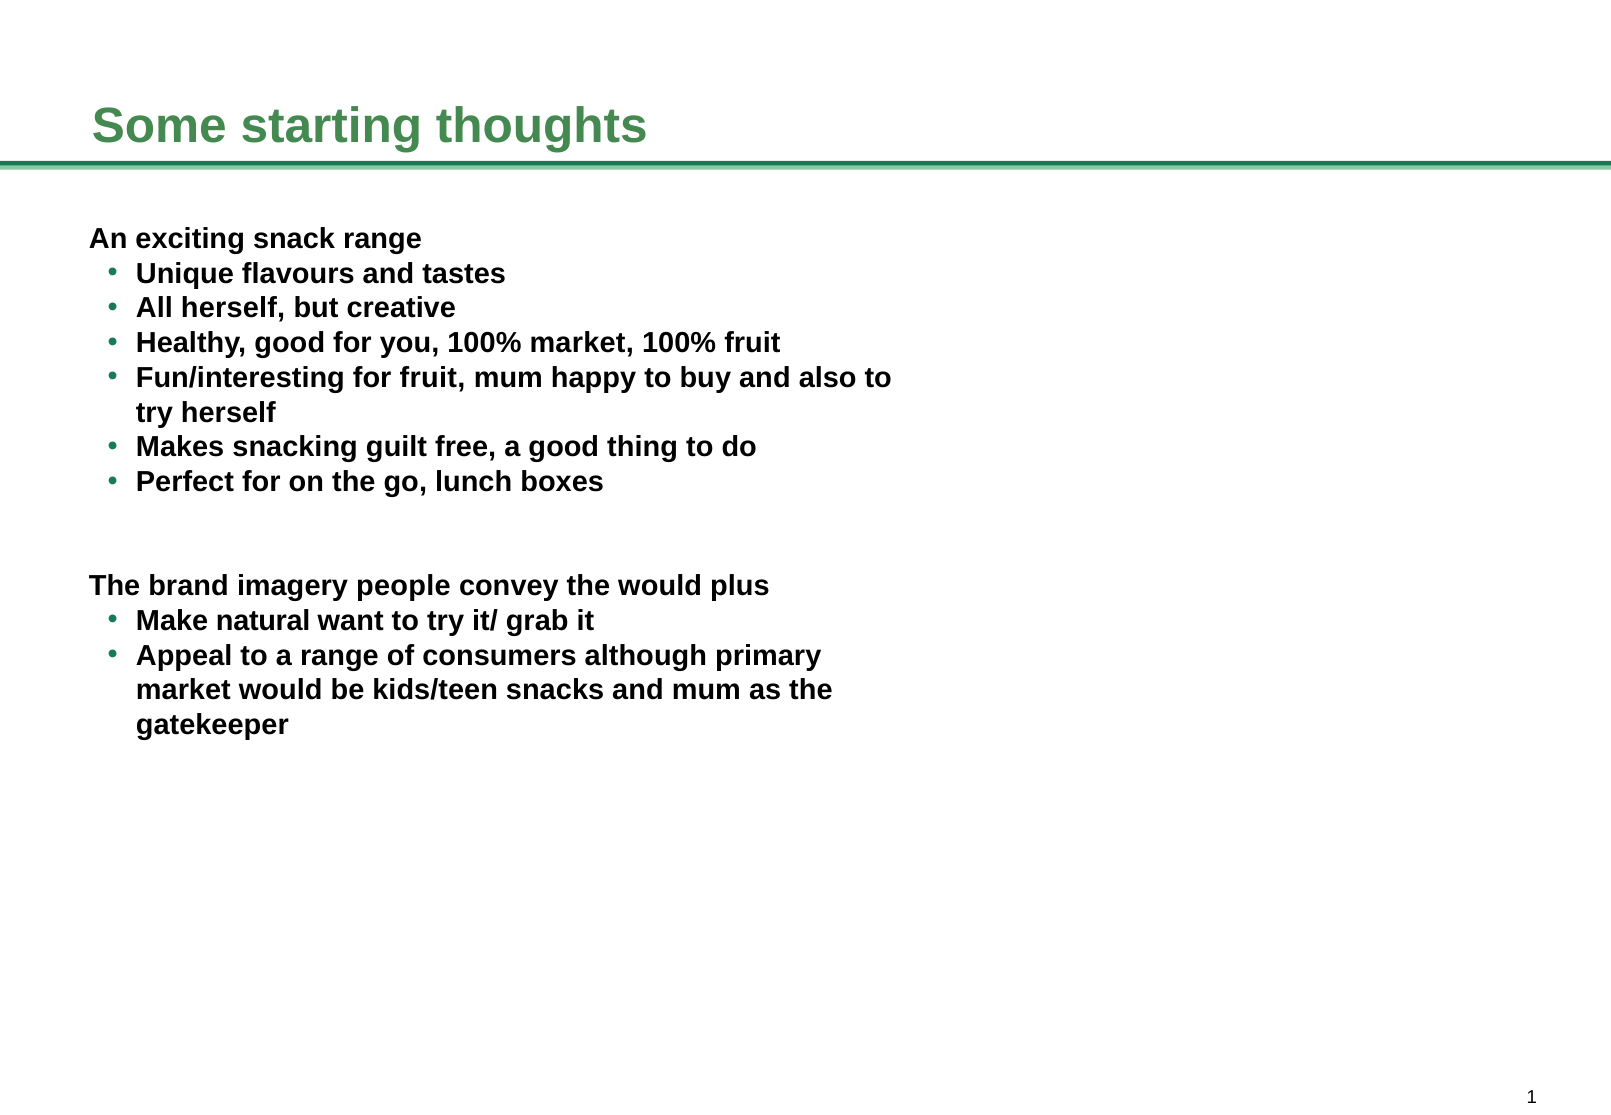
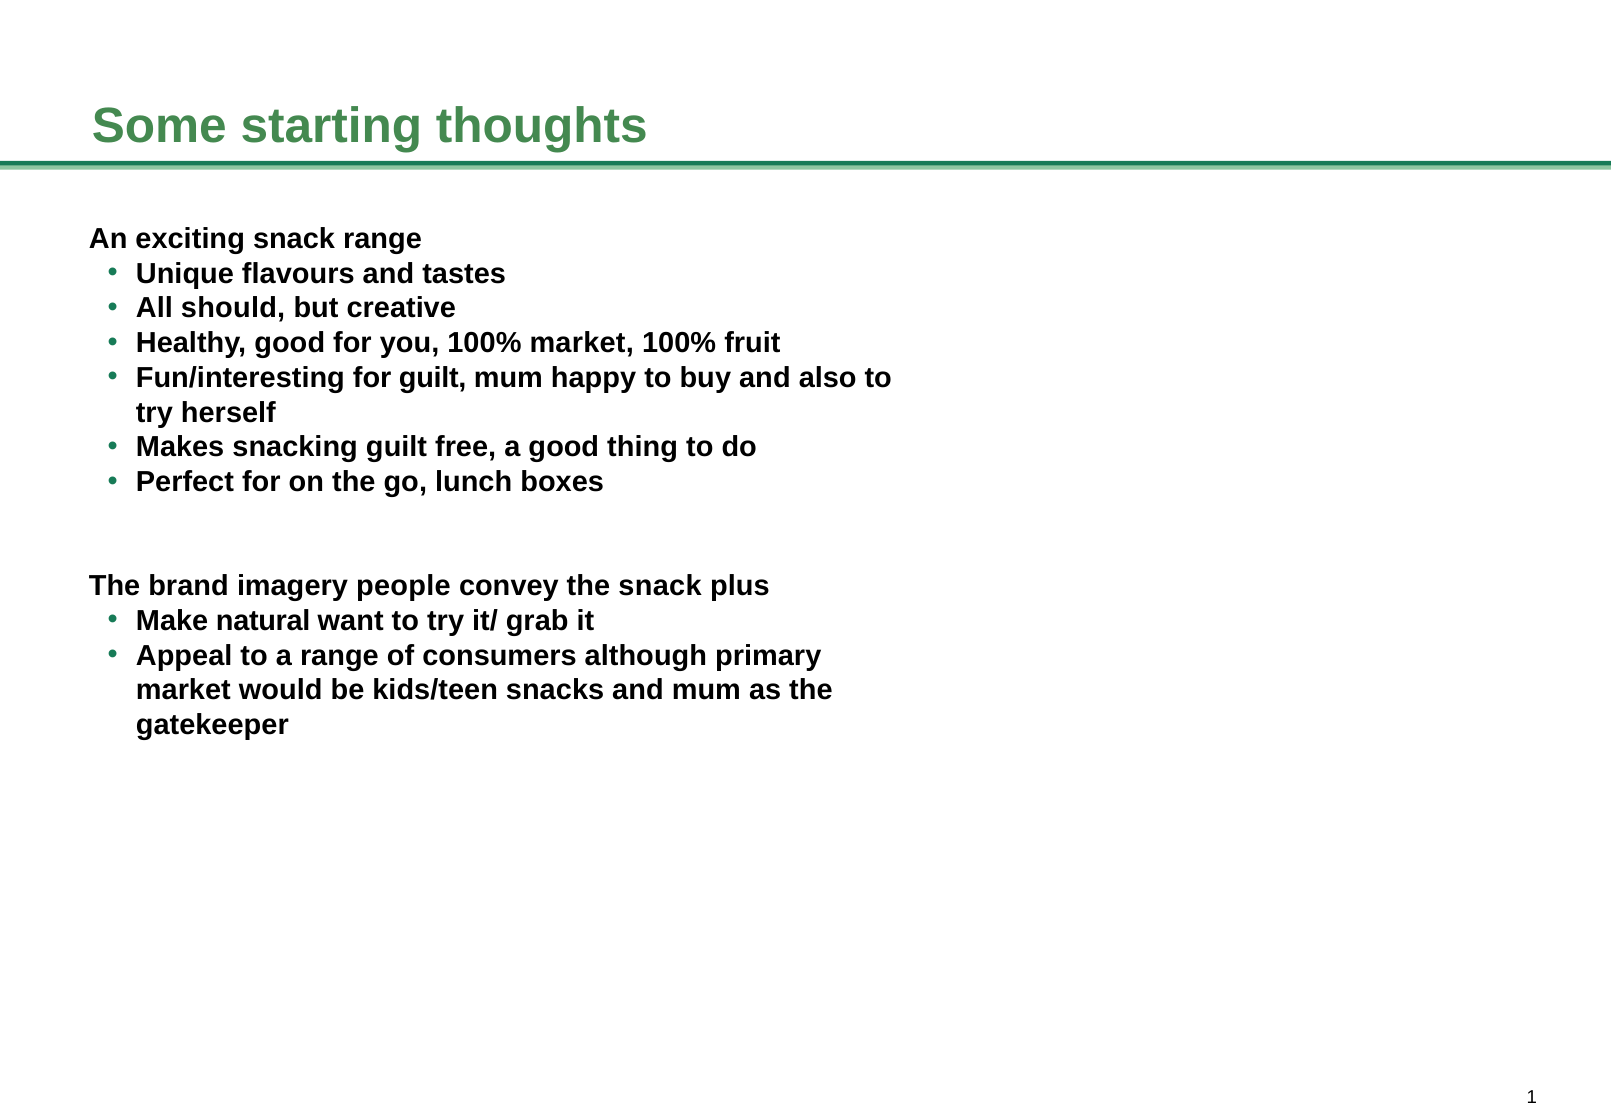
All herself: herself -> should (233, 309)
for fruit: fruit -> guilt (433, 378)
the would: would -> snack (660, 586)
